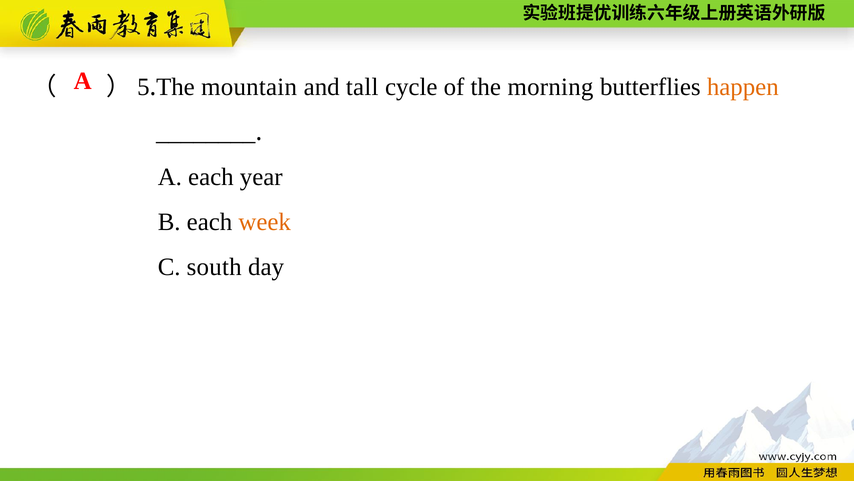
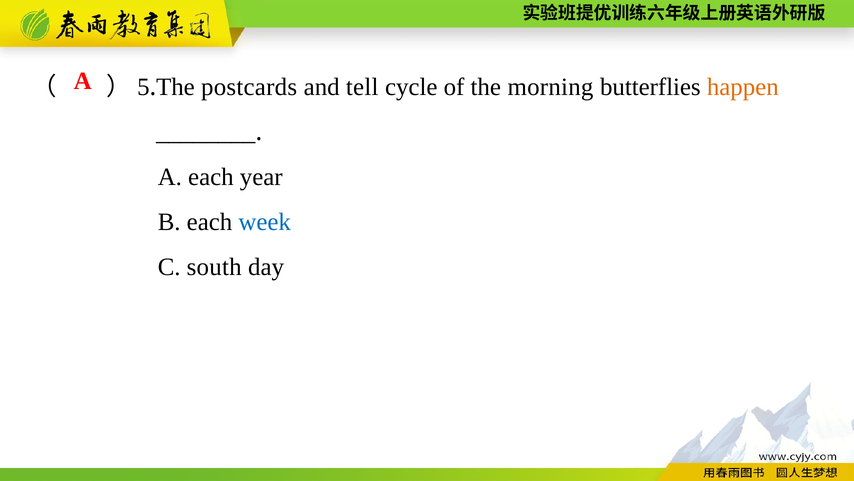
mountain: mountain -> postcards (249, 87)
tall: tall -> tell (362, 87)
week colour: orange -> blue (265, 222)
